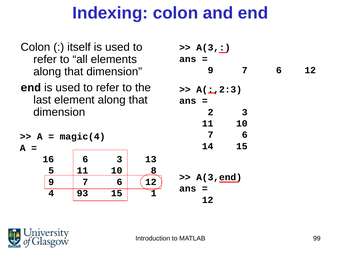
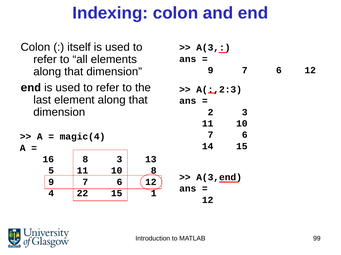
16 6: 6 -> 8 (85, 160)
93: 93 -> 22 (82, 194)
